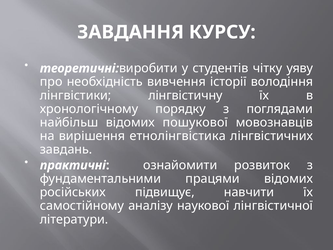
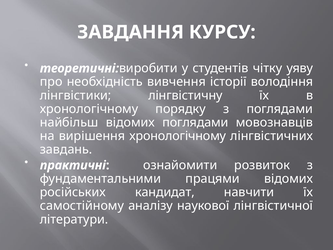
відомих пошукової: пошукової -> поглядами (195, 122)
вирішення етнолінгвістика: етнолінгвістика -> хронологічному (178, 136)
підвищує: підвищує -> кандидат (165, 192)
